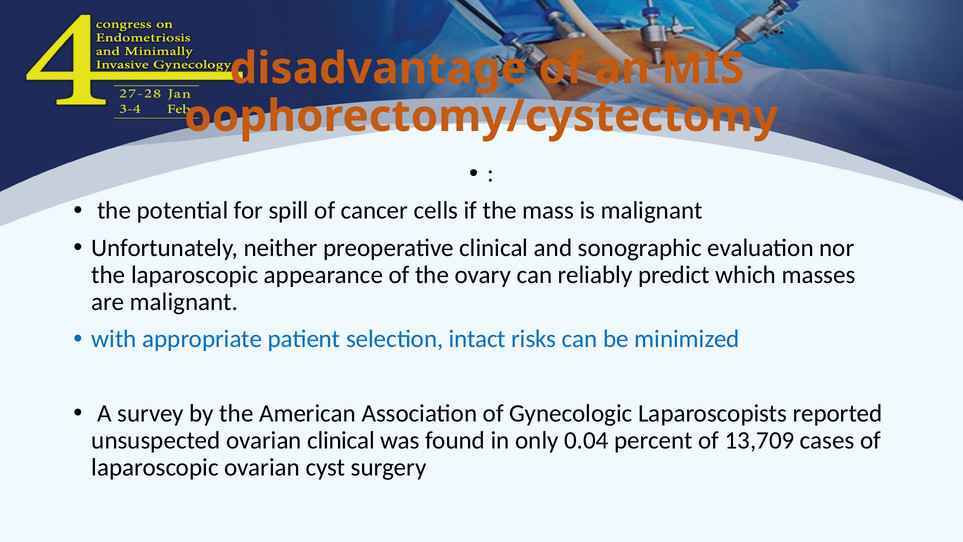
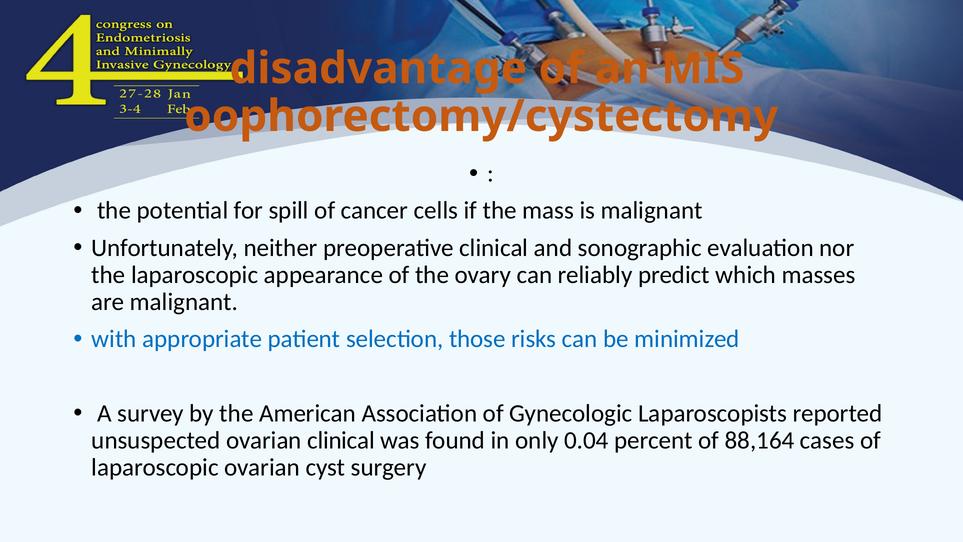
intact: intact -> those (477, 339)
13,709: 13,709 -> 88,164 (760, 440)
